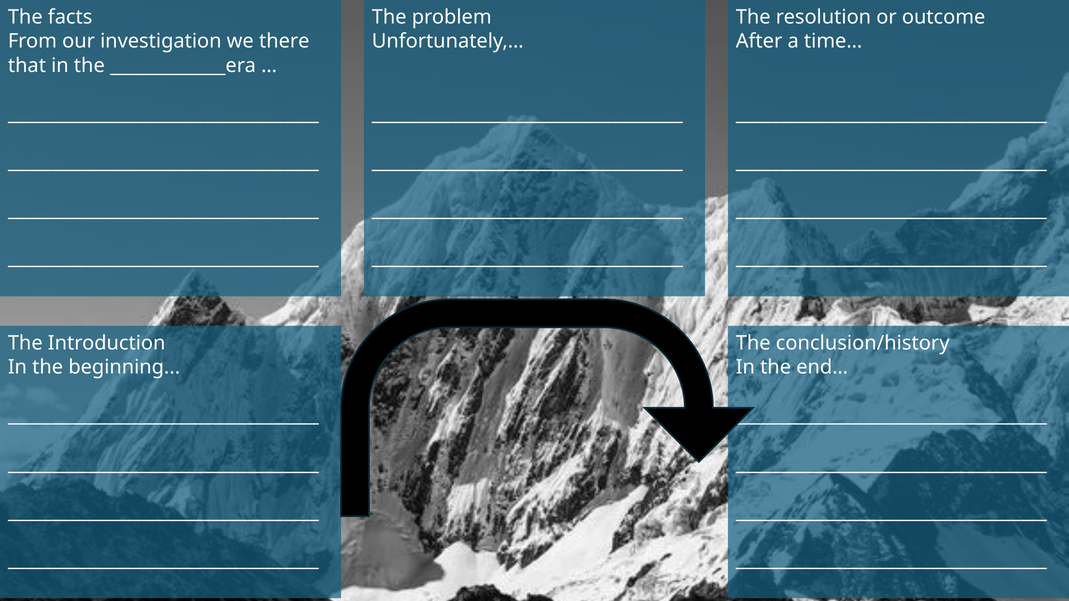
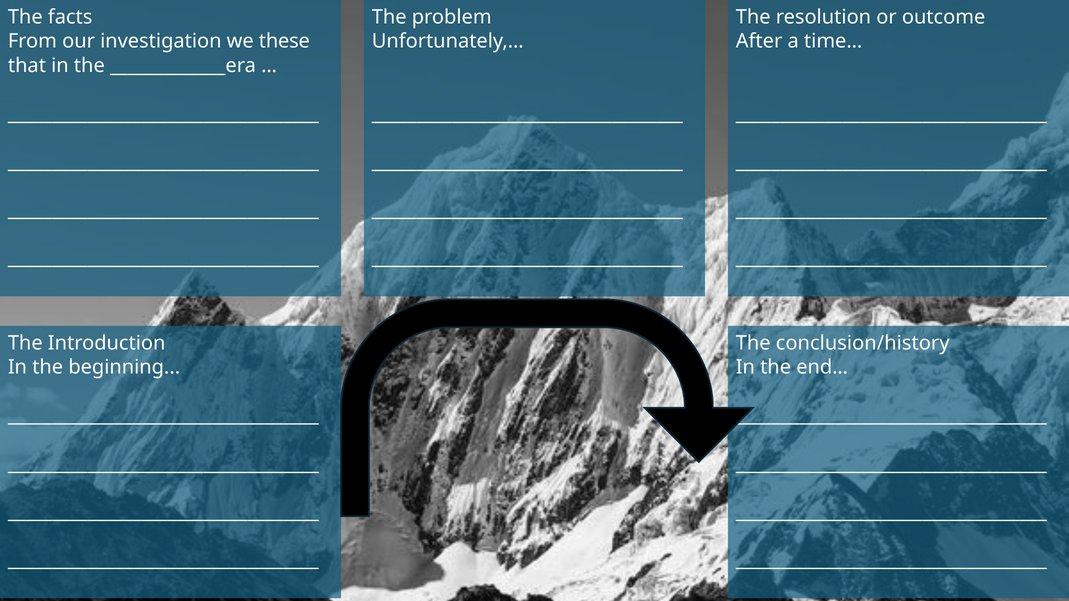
there: there -> these (284, 41)
